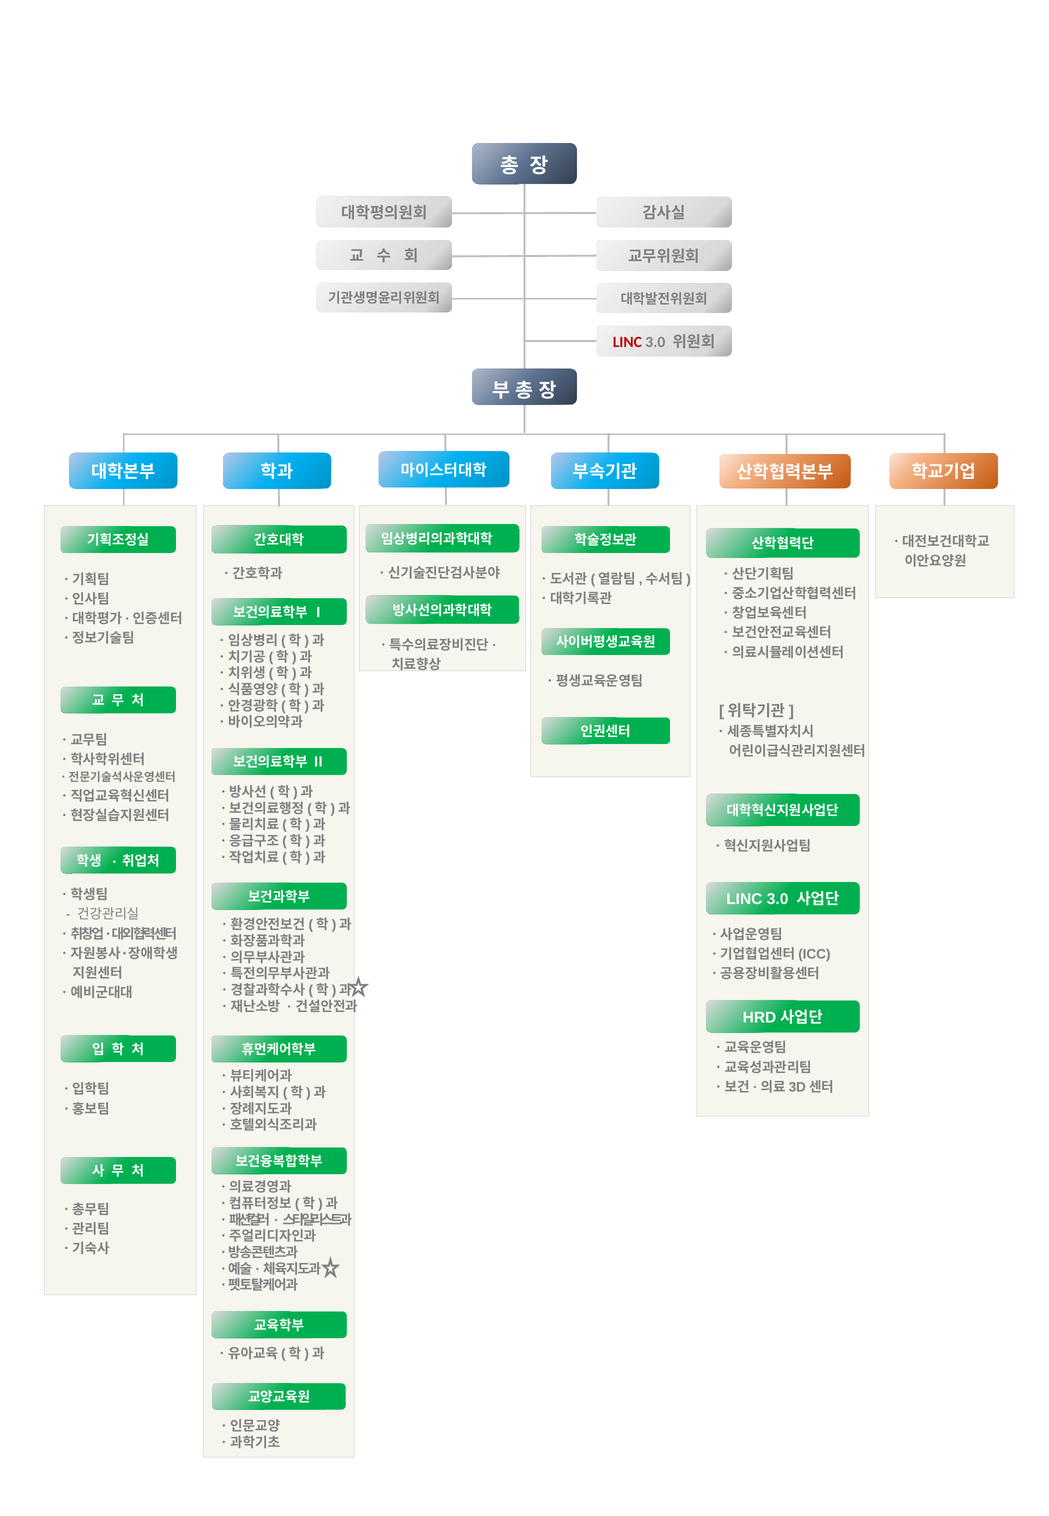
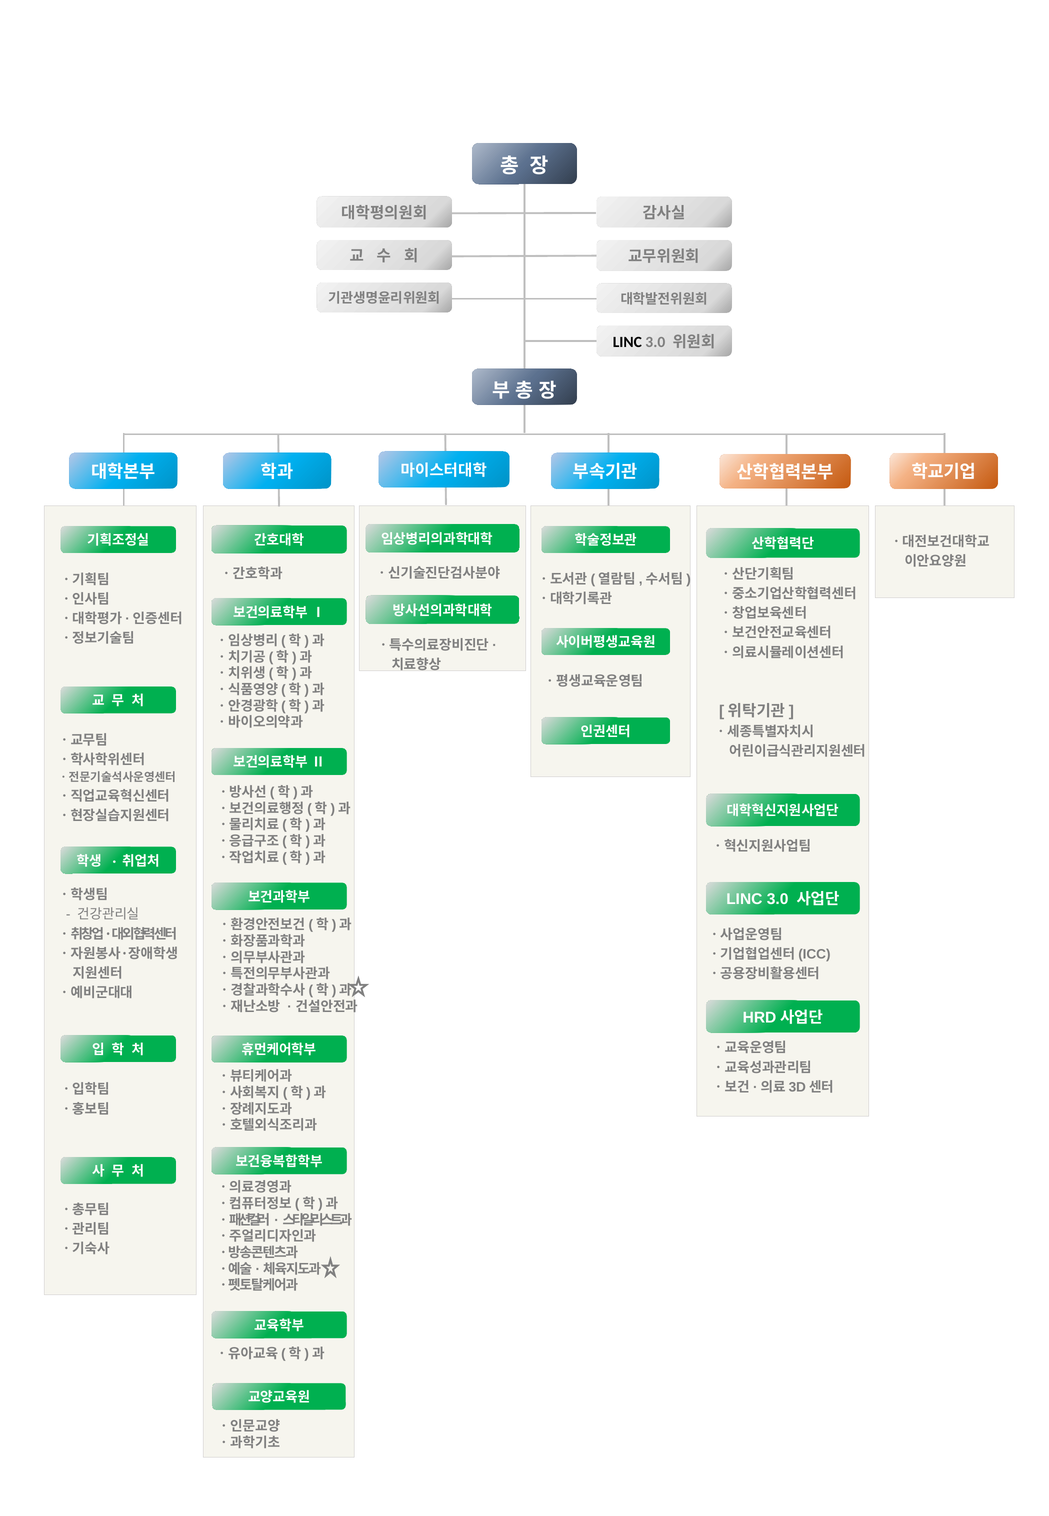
LINC colour: red -> black (627, 342)
